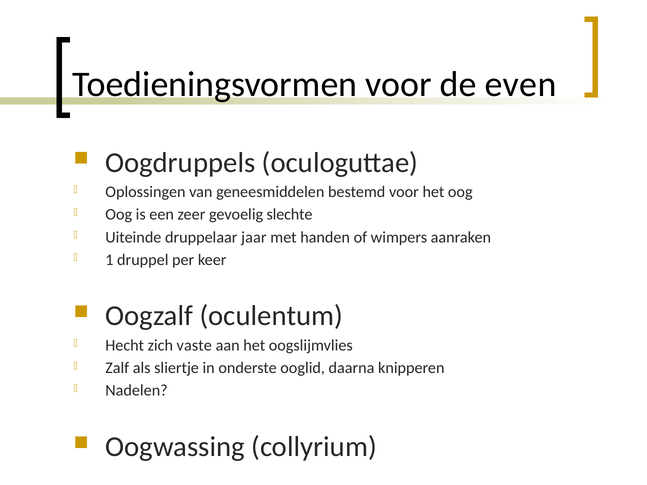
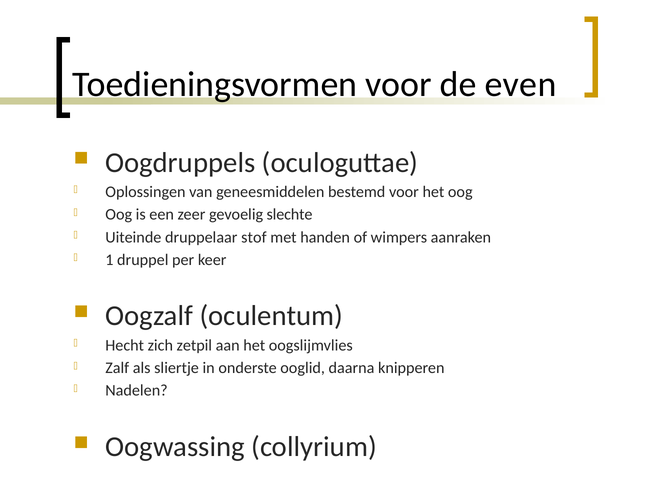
jaar: jaar -> stof (254, 237)
vaste: vaste -> zetpil (194, 345)
